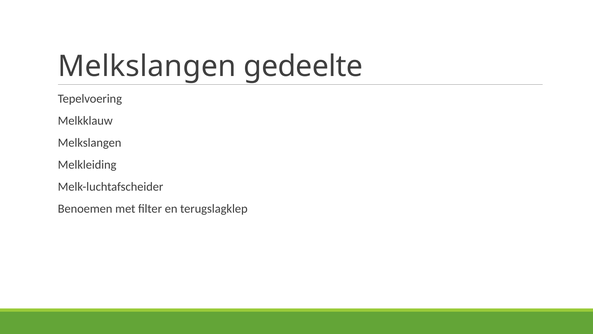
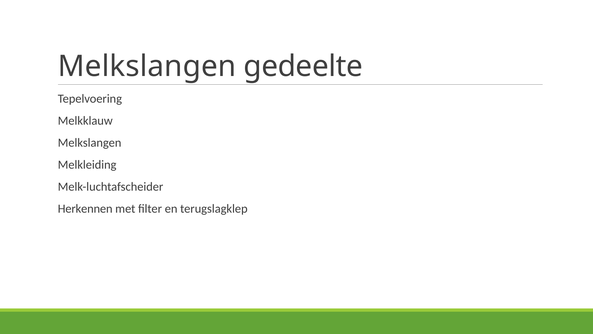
Benoemen: Benoemen -> Herkennen (85, 209)
